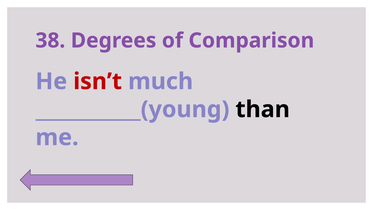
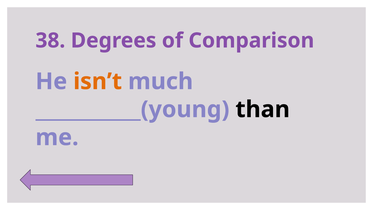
isn’t colour: red -> orange (98, 81)
